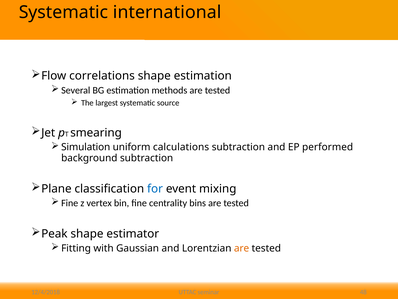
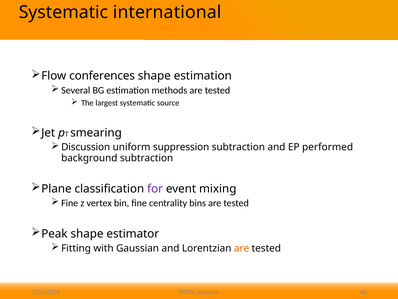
correlations: correlations -> conferences (102, 76)
Simulation: Simulation -> Discussion (86, 147)
calculations: calculations -> suppression (181, 147)
for colour: blue -> purple (155, 188)
